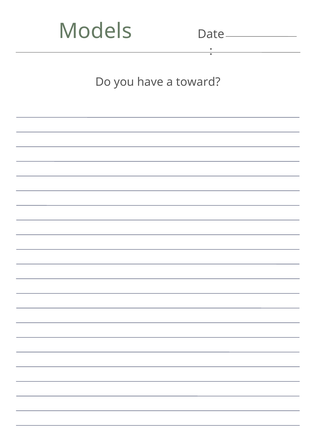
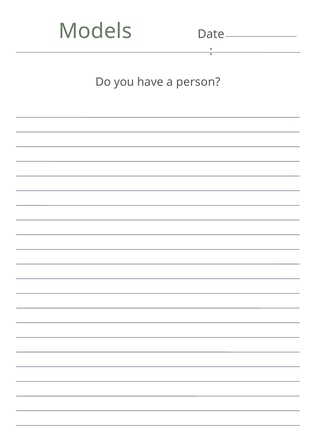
toward: toward -> person (198, 82)
